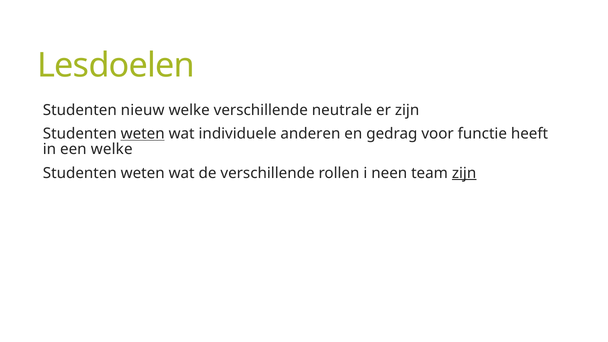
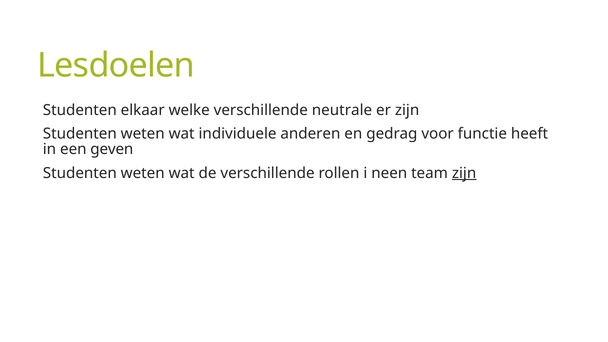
nieuw: nieuw -> elkaar (143, 110)
weten underline: present -> none (143, 134)
een welke: welke -> geven (112, 149)
